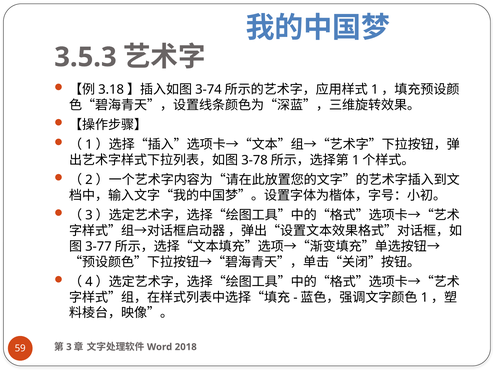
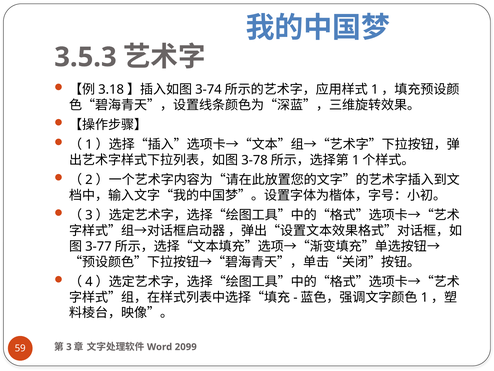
2018: 2018 -> 2099 (186, 346)
